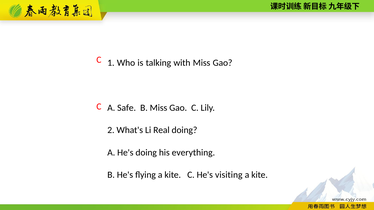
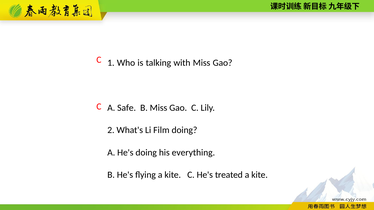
Real: Real -> Film (161, 130)
visiting: visiting -> treated (229, 175)
